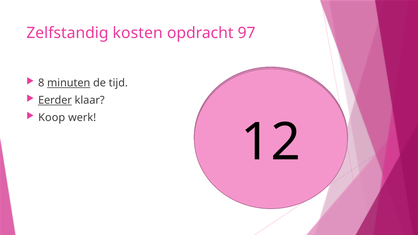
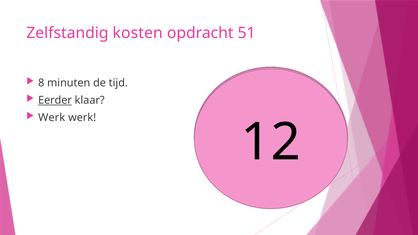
97: 97 -> 51 (247, 33)
minuten underline: present -> none (69, 83)
Koop: Koop -> Werk (52, 118)
